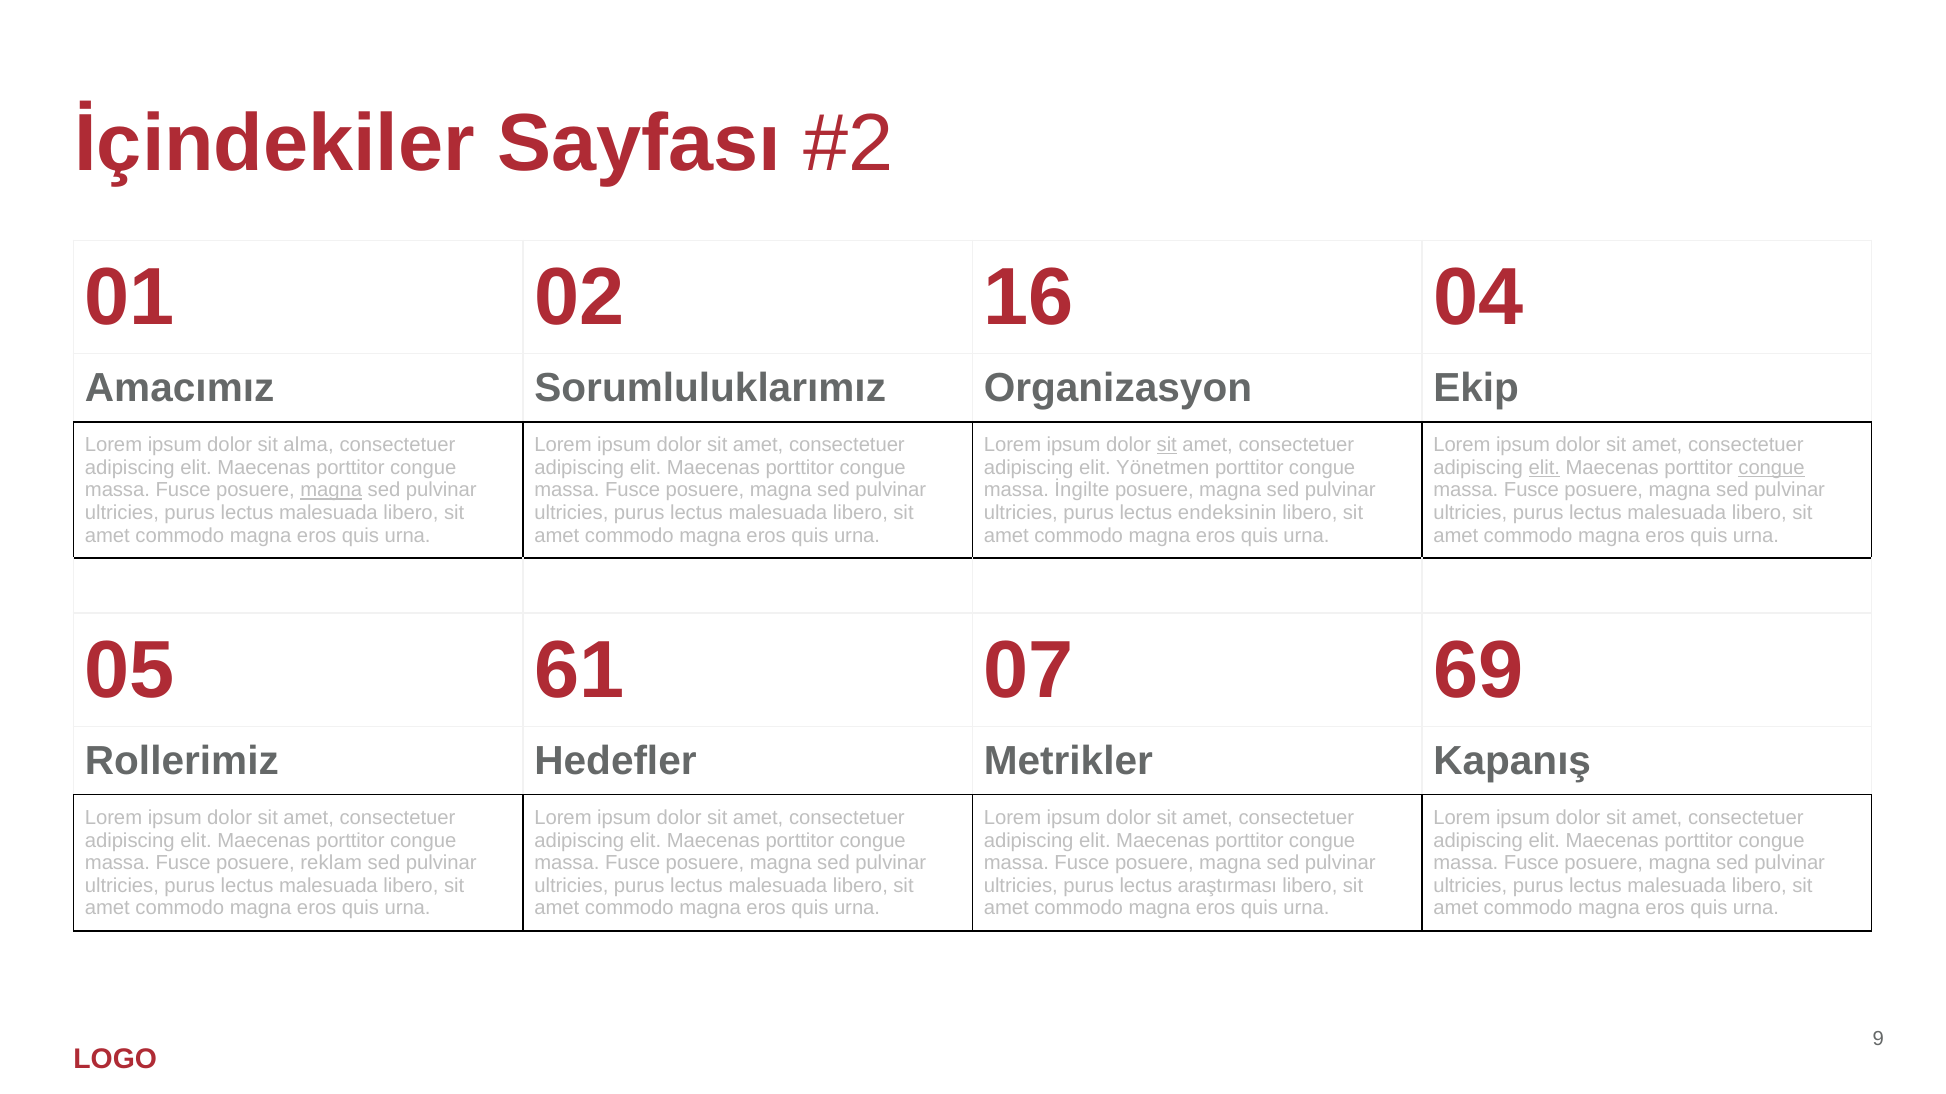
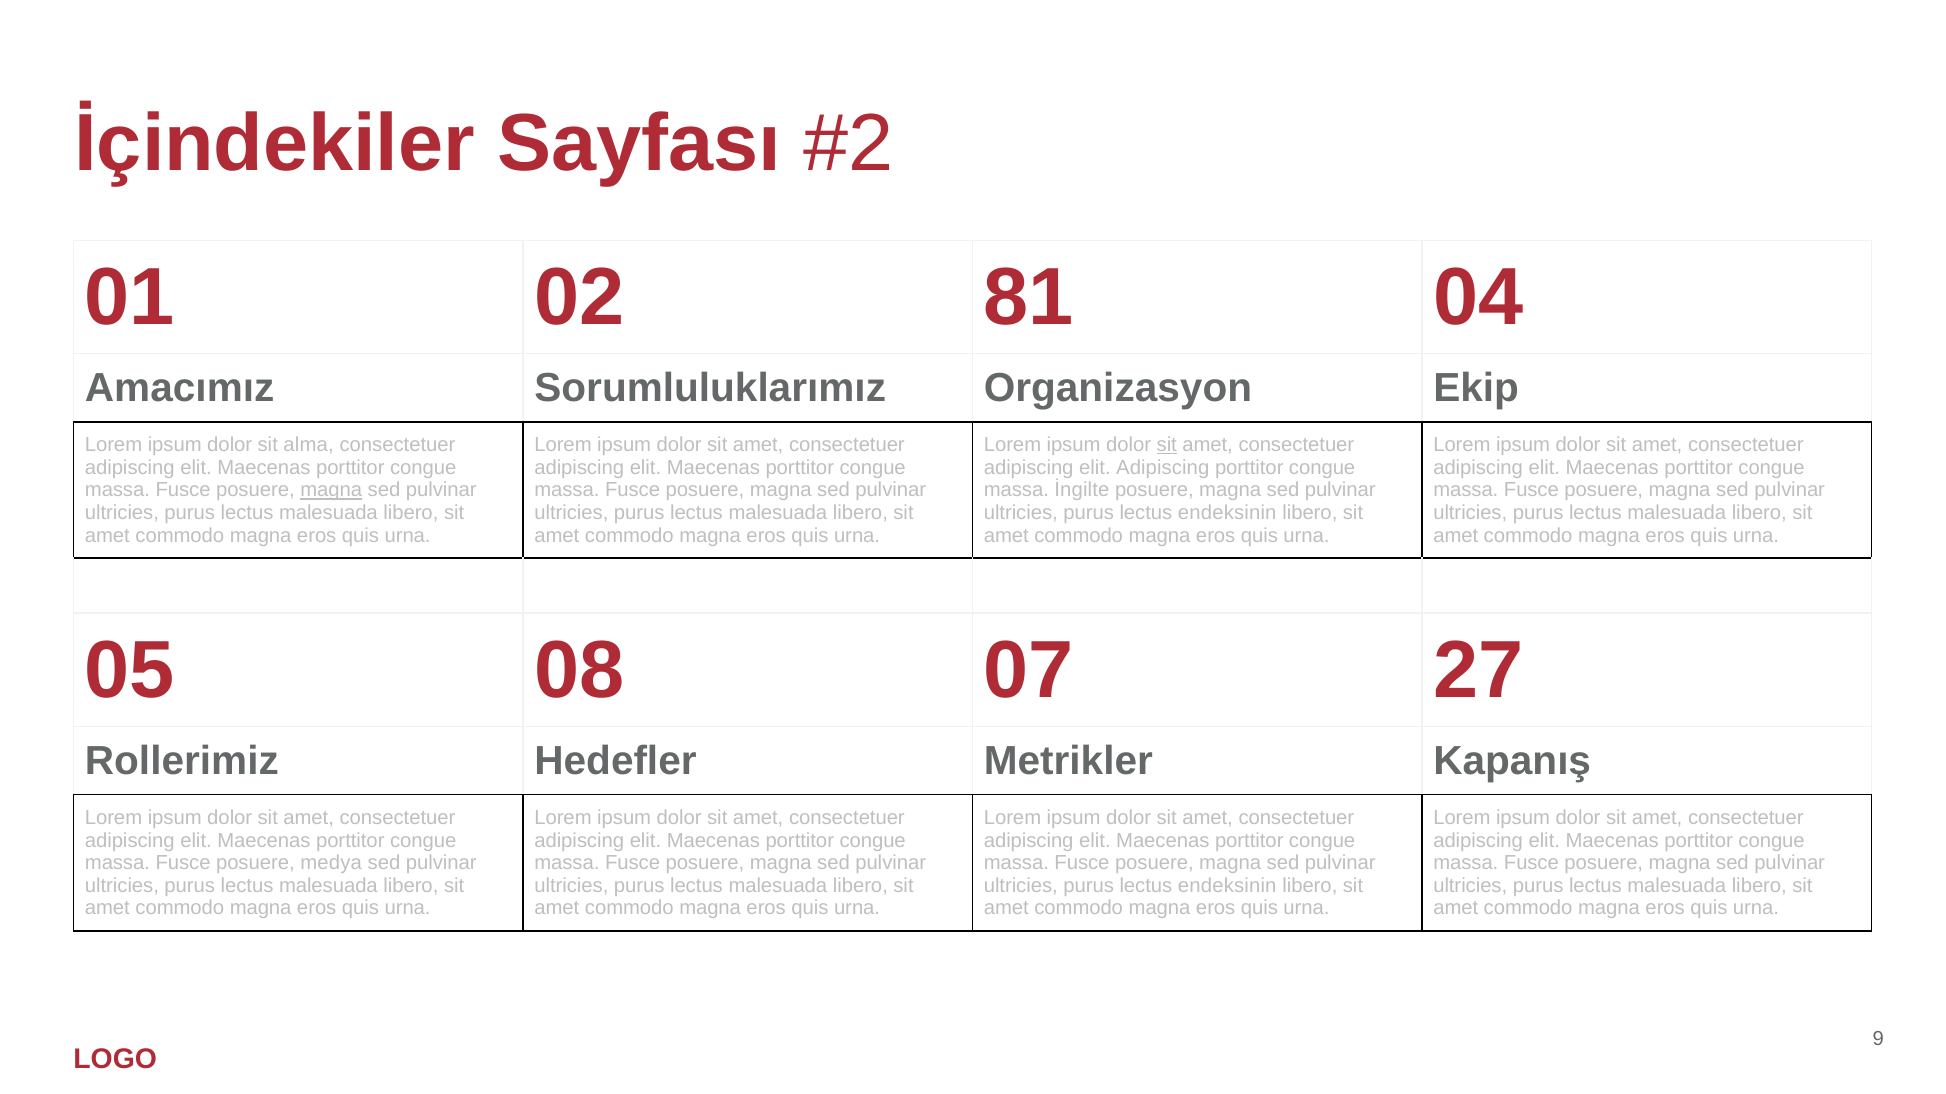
16: 16 -> 81 (1029, 298)
elit Yönetmen: Yönetmen -> Adipiscing (1163, 468)
elit underline: present -> none (1544, 468)
congue underline: present -> none (1772, 468)
61: 61 -> 08 (579, 671)
69: 69 -> 27 (1478, 671)
reklam: reklam -> medya (331, 863)
araştırması: araştırması -> endeksinin (1227, 886)
